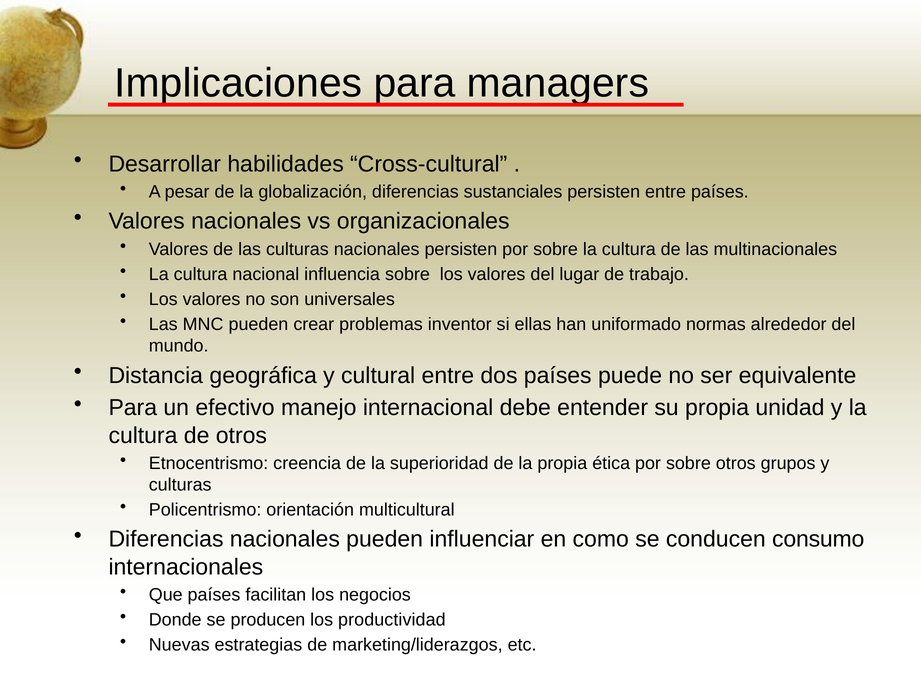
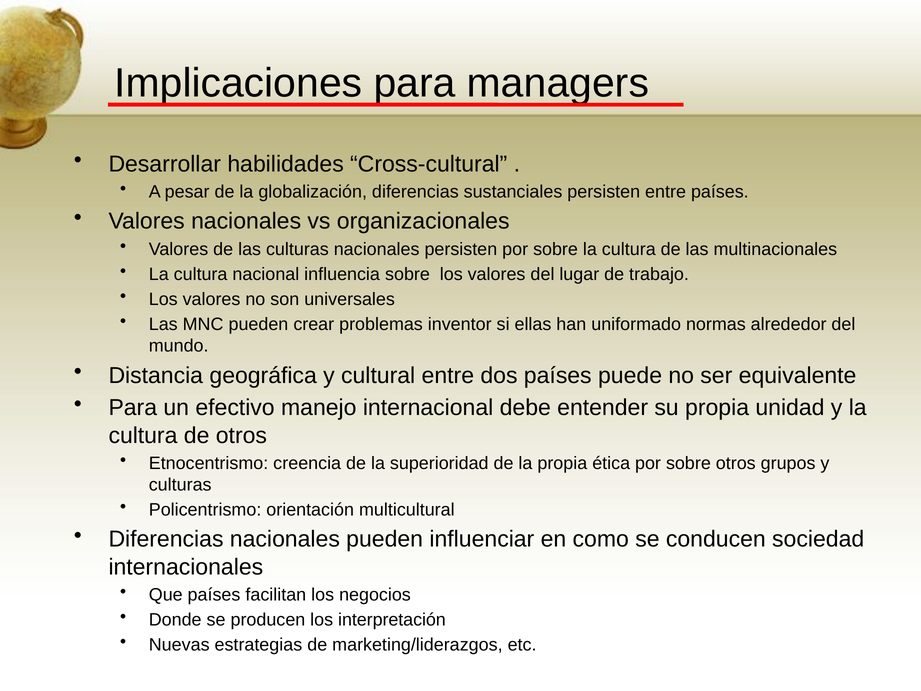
consumo: consumo -> sociedad (818, 539)
productividad: productividad -> interpretación (392, 620)
